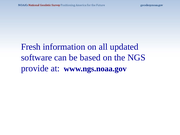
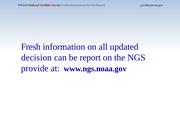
software: software -> decision (36, 58)
based: based -> report (90, 58)
